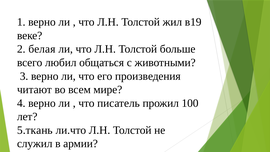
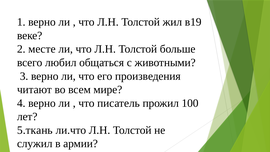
белая: белая -> местe (42, 49)
